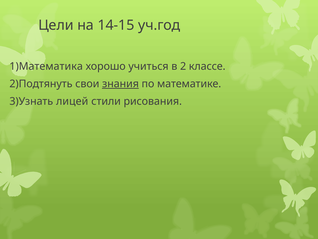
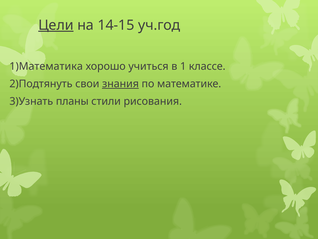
Цели underline: none -> present (56, 25)
2: 2 -> 1 (183, 66)
лицей: лицей -> планы (72, 101)
